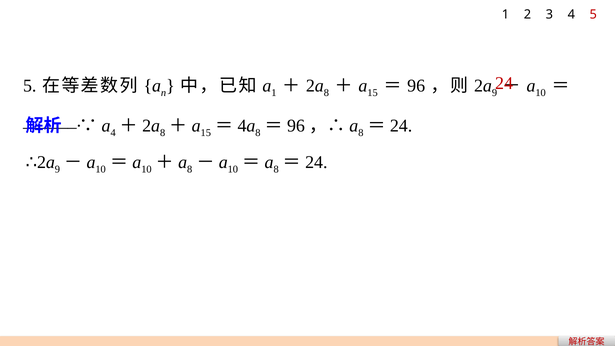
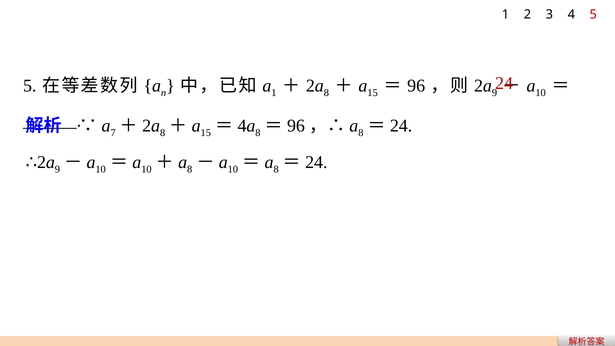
4: 4 -> 7 (113, 133)
